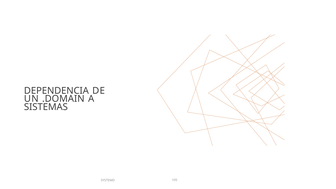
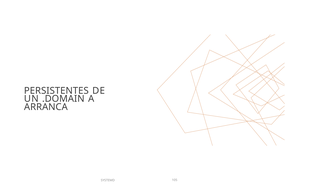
DEPENDENCIA: DEPENDENCIA -> PERSISTENTES (56, 91)
SISTEMAS: SISTEMAS -> ARRANCA (46, 107)
